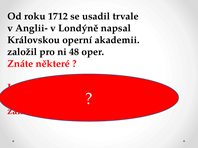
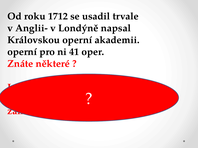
založil: založil -> operní (22, 52)
48: 48 -> 41 (74, 52)
